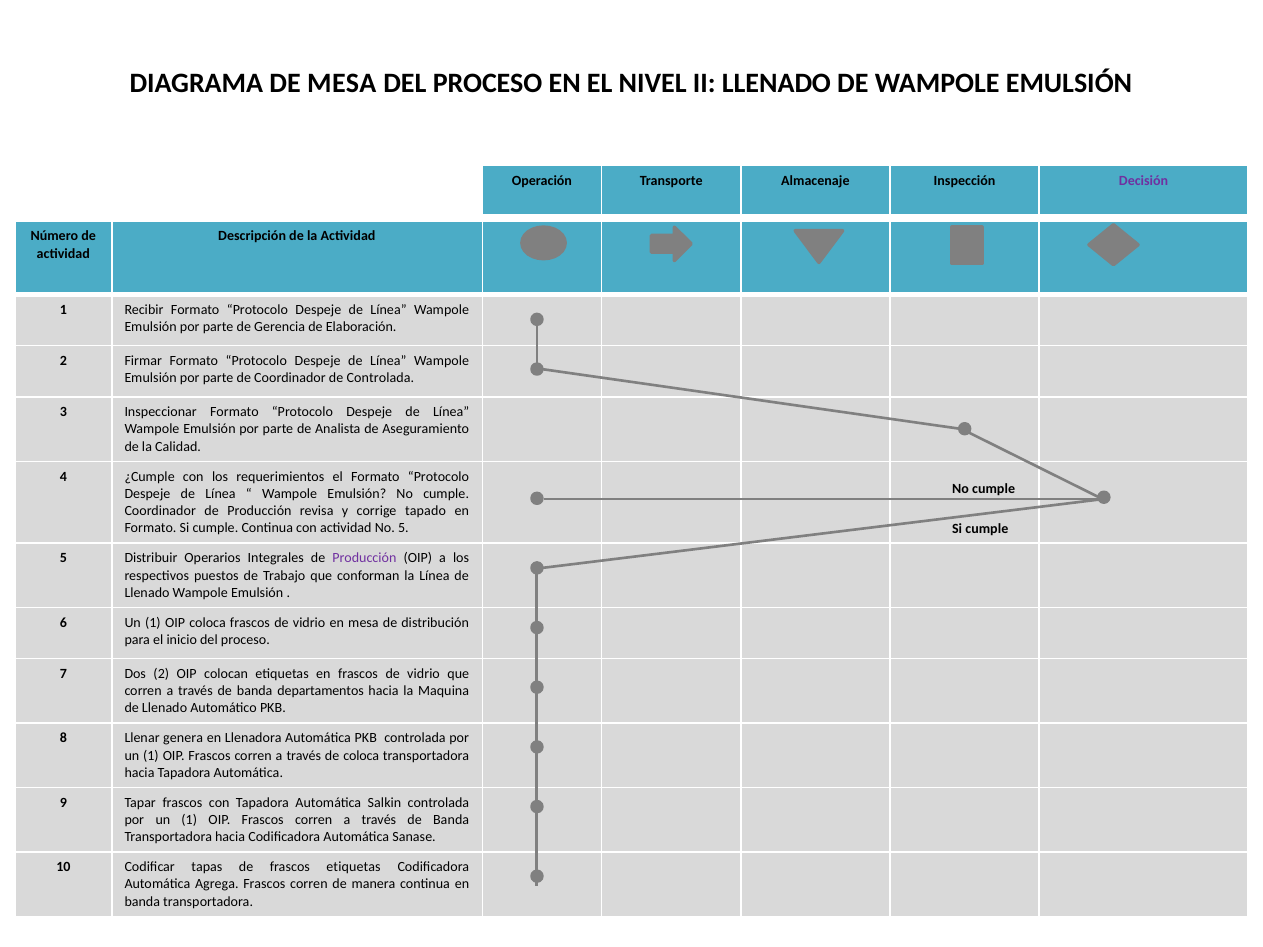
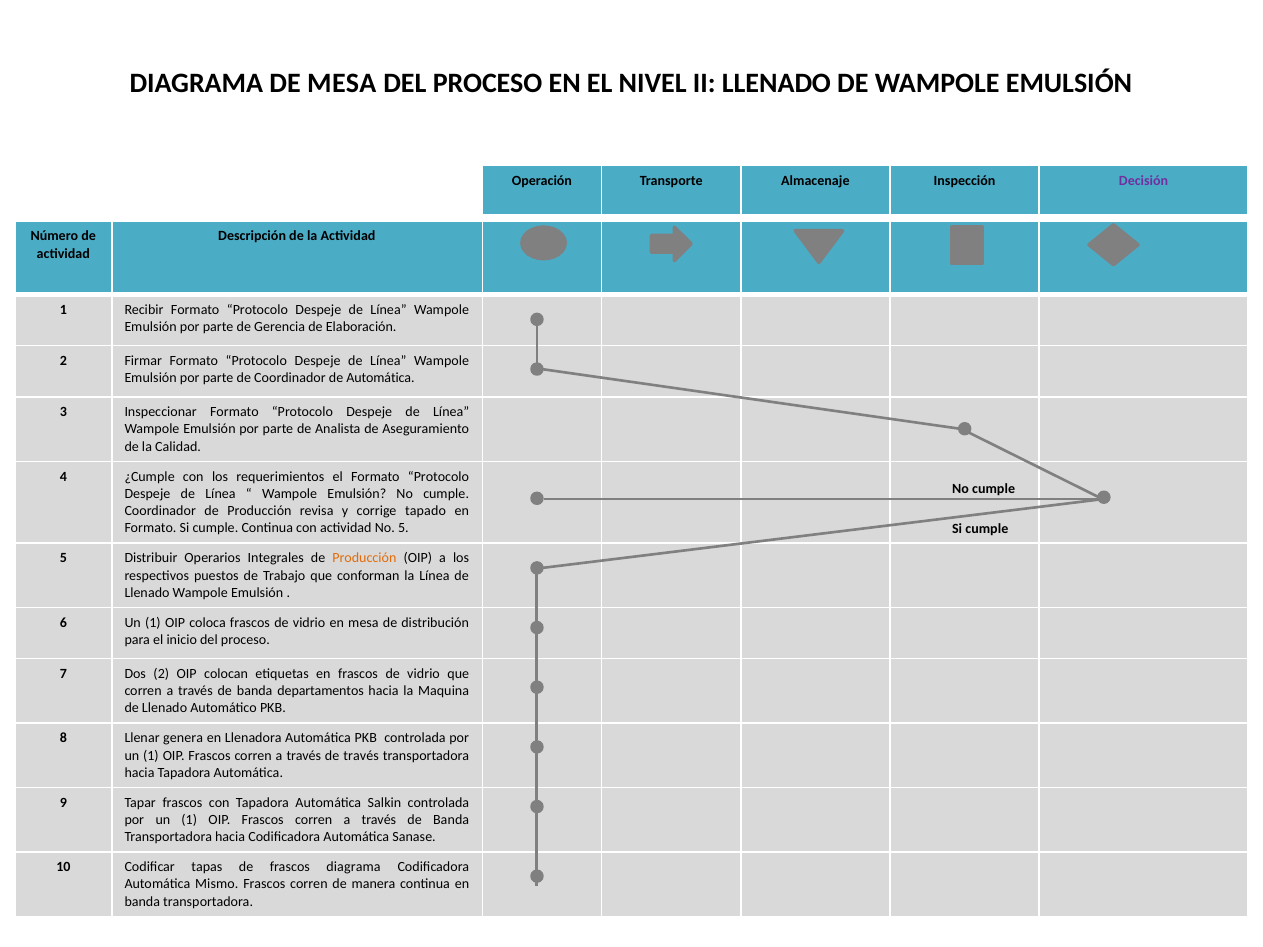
de Controlada: Controlada -> Automática (381, 378)
Producción colour: purple -> orange (364, 558)
de coloca: coloca -> través (361, 756)
frascos etiquetas: etiquetas -> diagrama (354, 867)
Agrega: Agrega -> Mismo (217, 885)
